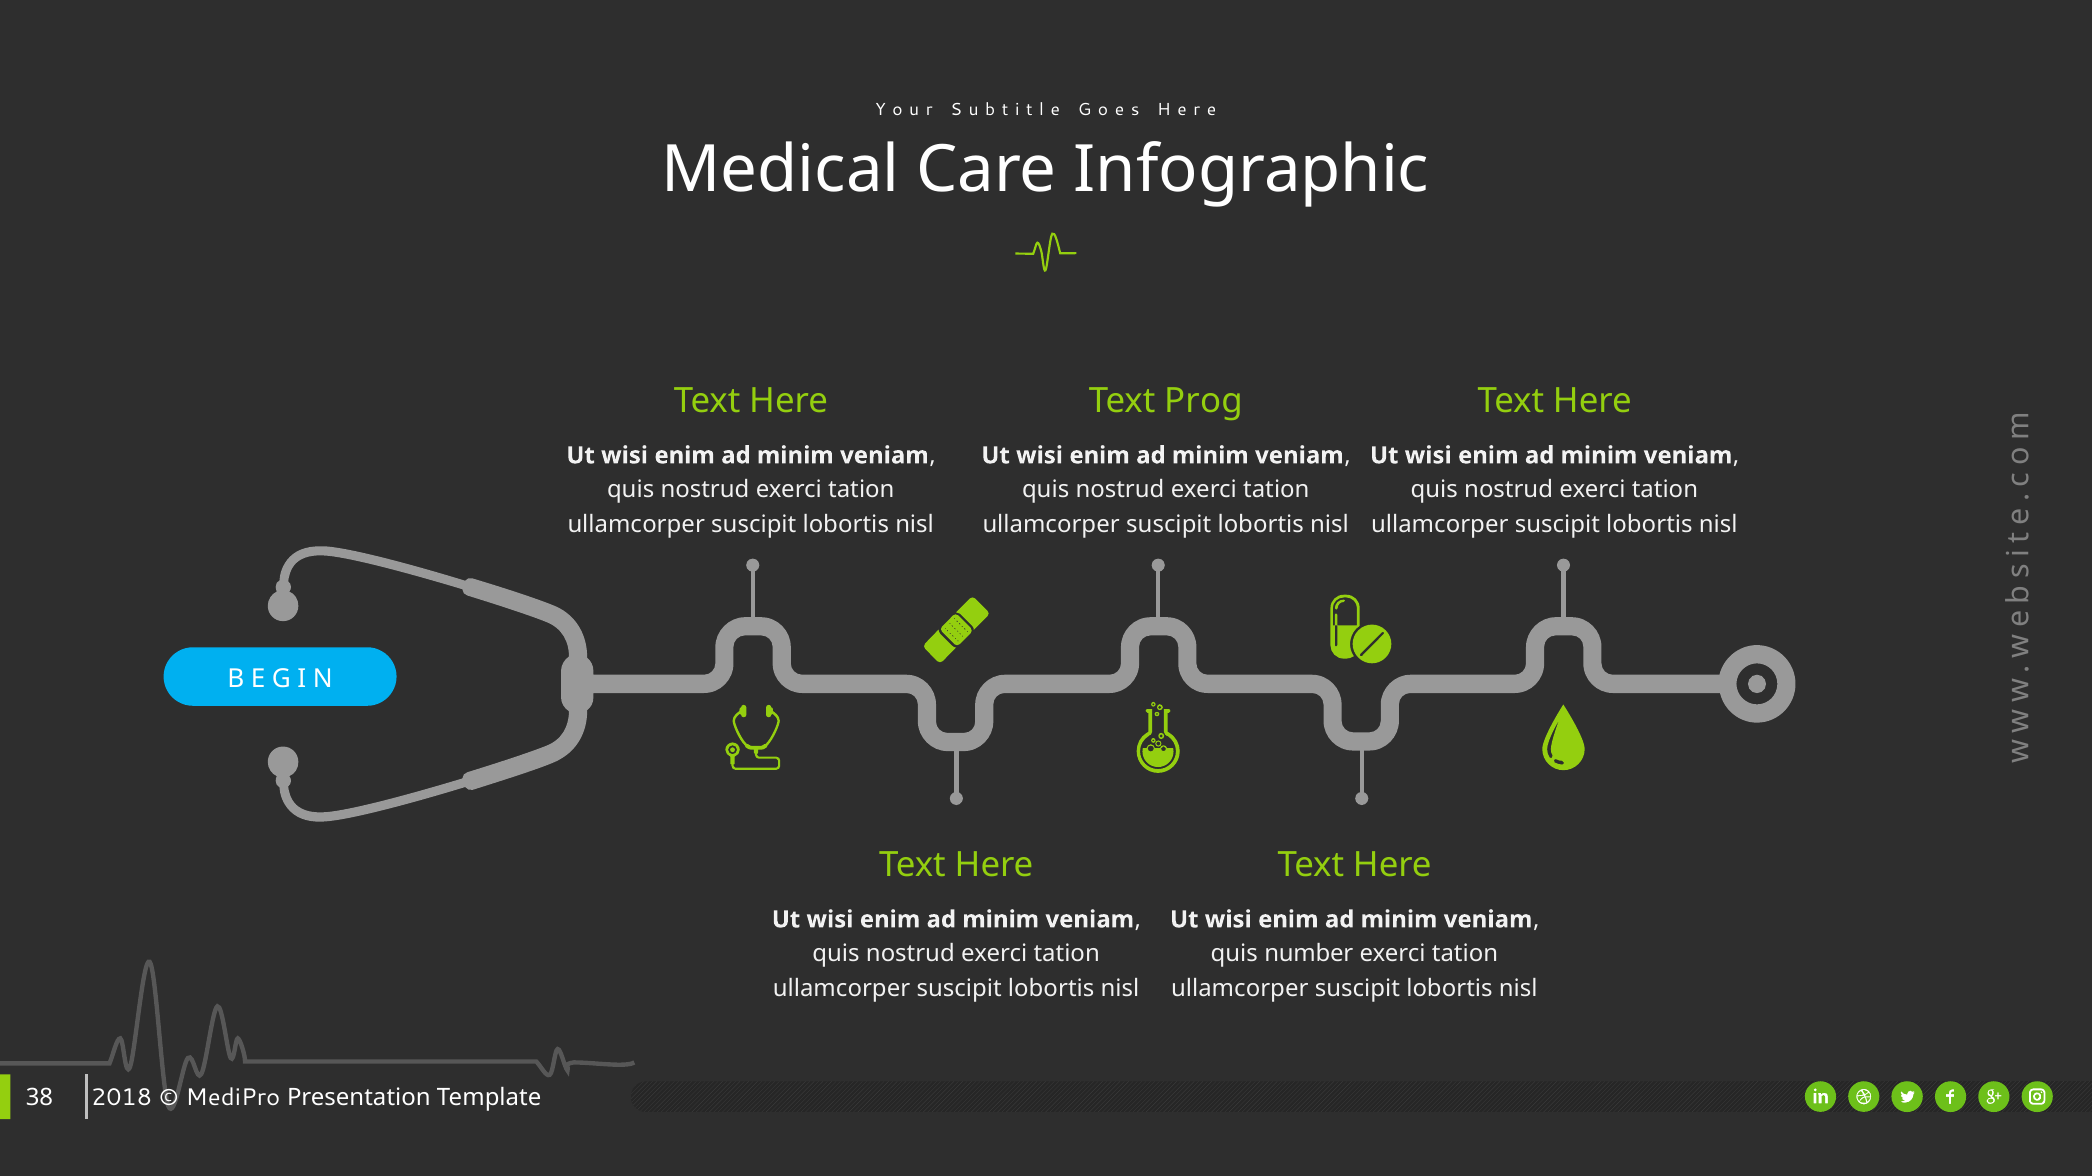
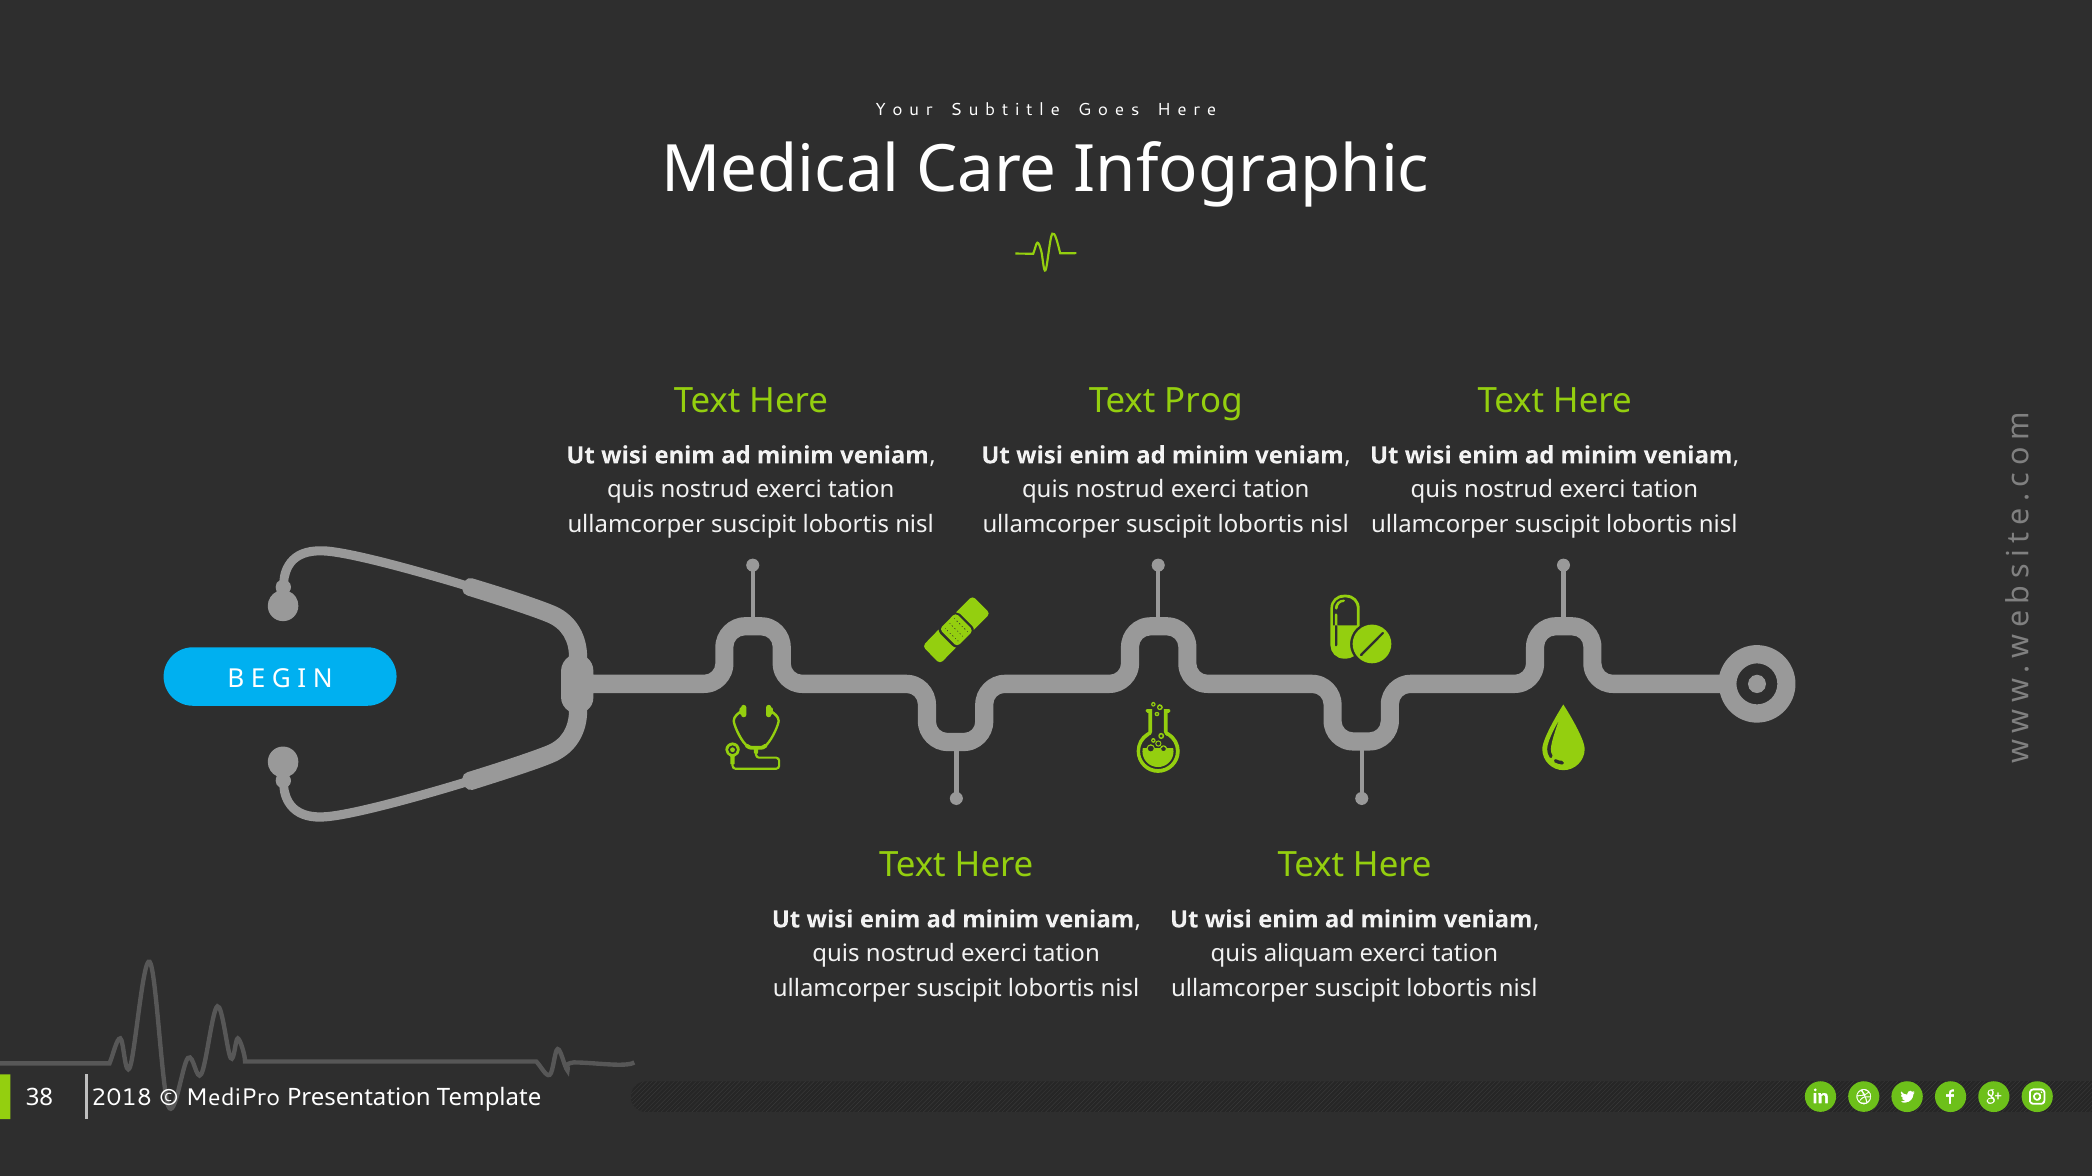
number: number -> aliquam (1309, 955)
